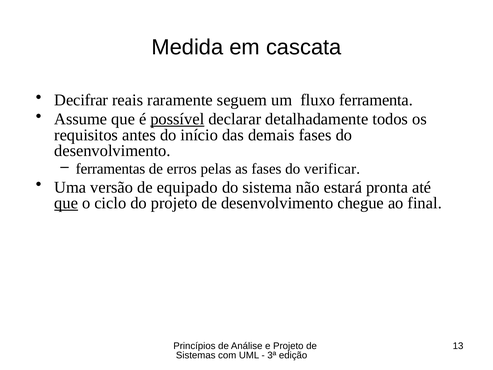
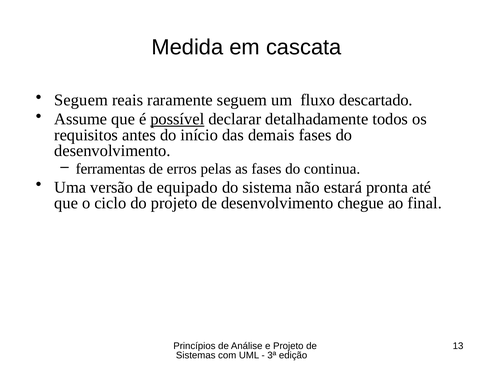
Decifrar: Decifrar -> Seguem (81, 100)
ferramenta: ferramenta -> descartado (376, 100)
verificar: verificar -> continua (332, 169)
que underline: present -> none (66, 203)
